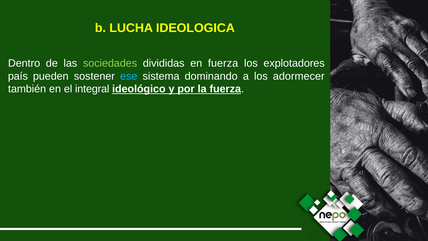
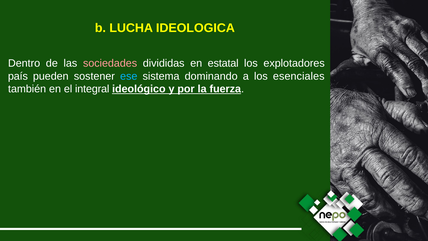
sociedades colour: light green -> pink (110, 63)
en fuerza: fuerza -> estatal (223, 63)
adormecer: adormecer -> esenciales (299, 76)
